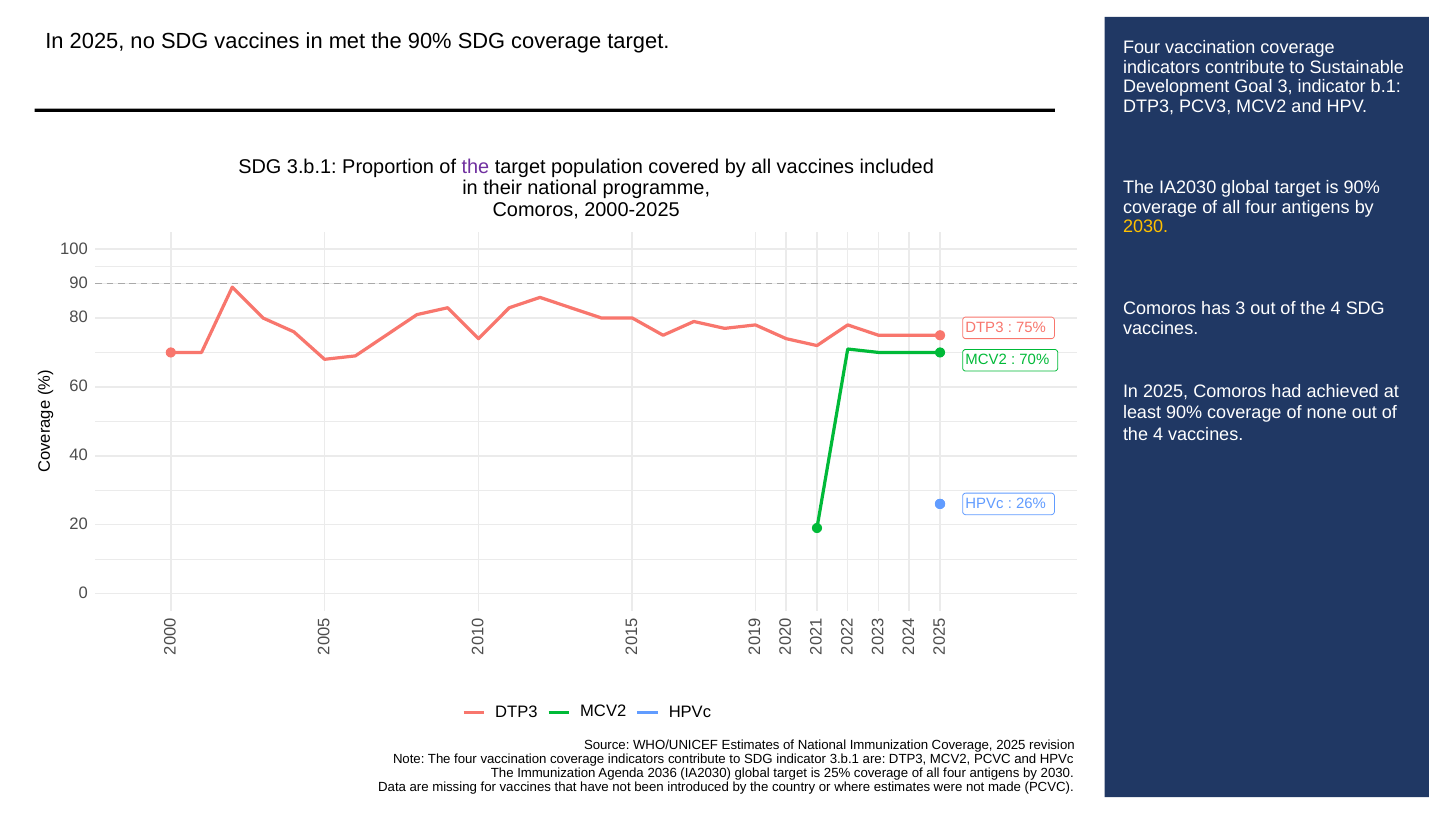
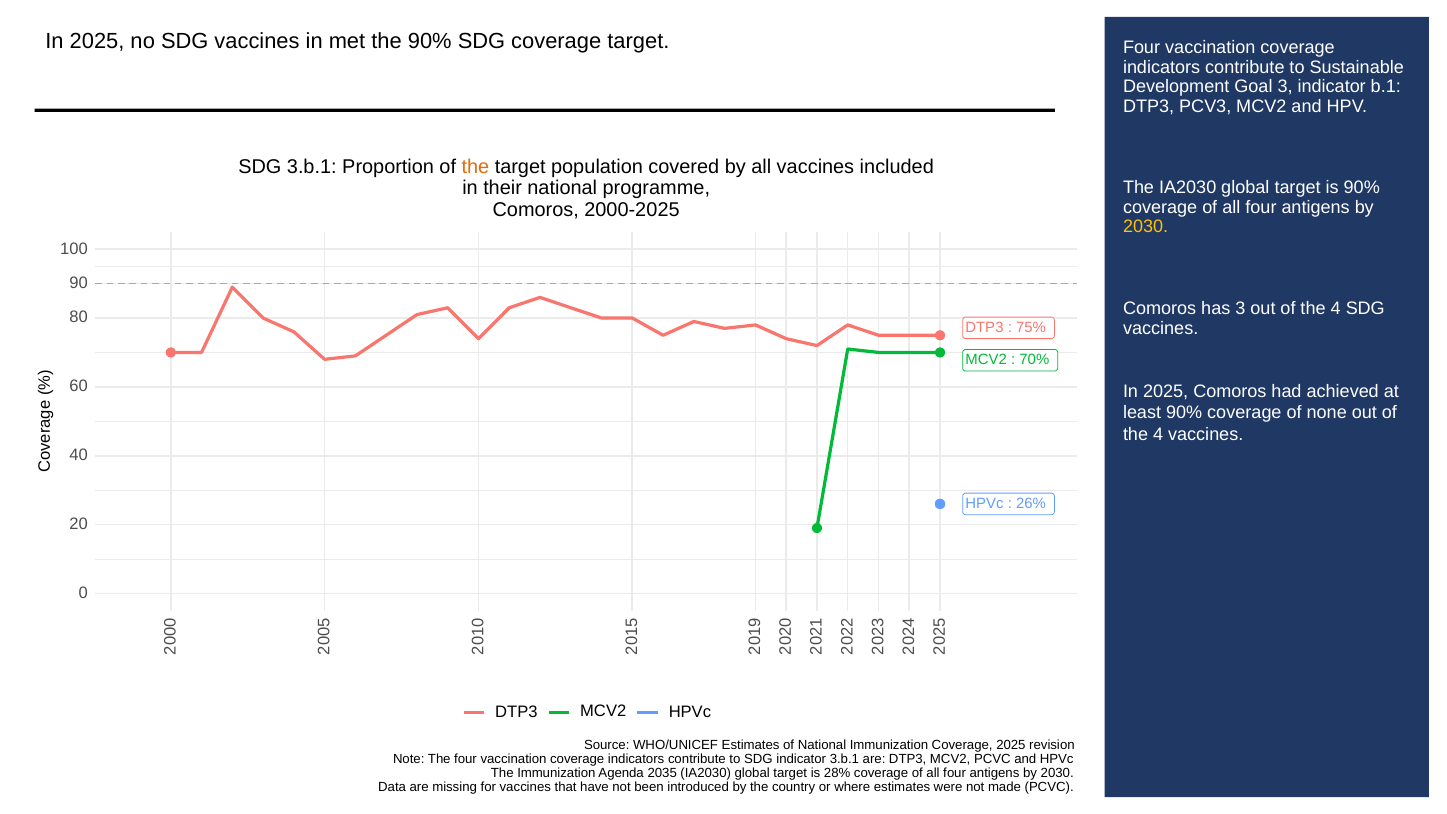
the colour: purple -> orange (475, 167)
2036: 2036 -> 2035 (662, 773)
25%: 25% -> 28% (837, 773)
